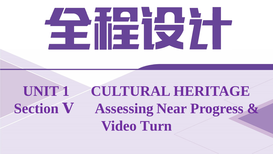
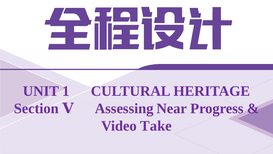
Turn: Turn -> Take (156, 125)
